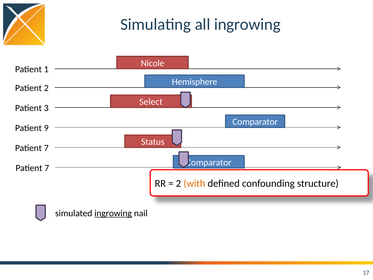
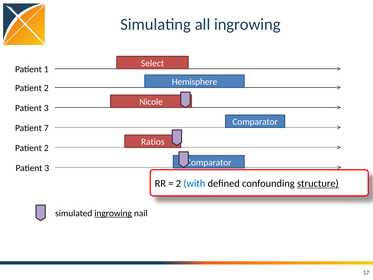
Nicole: Nicole -> Select (152, 63)
Select: Select -> Nicole (151, 102)
9: 9 -> 7 (46, 128)
Status: Status -> Ratios (153, 142)
7: 7 -> 2 (46, 148)
7: 7 -> 3 (47, 168)
with colour: orange -> blue (194, 183)
structure underline: none -> present (318, 183)
